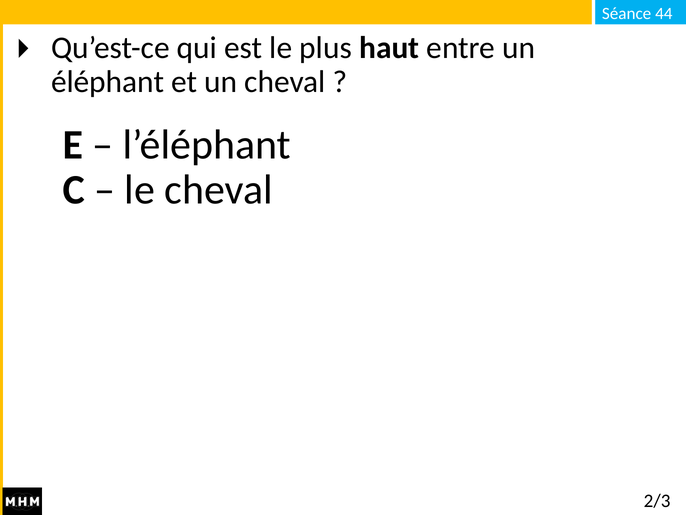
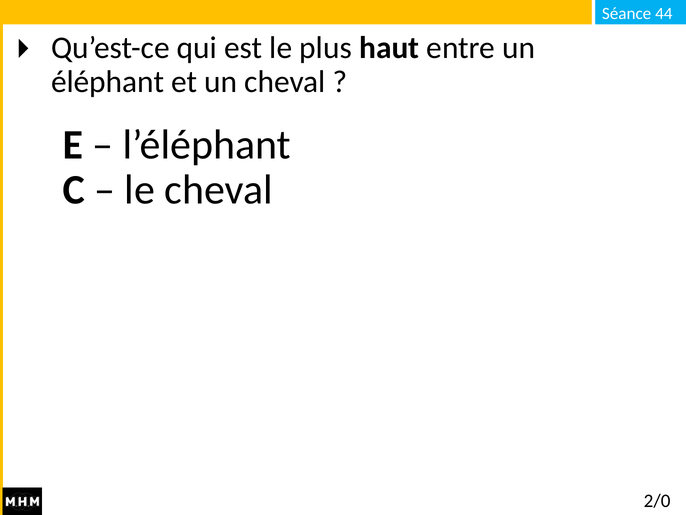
2/3: 2/3 -> 2/0 (657, 501)
